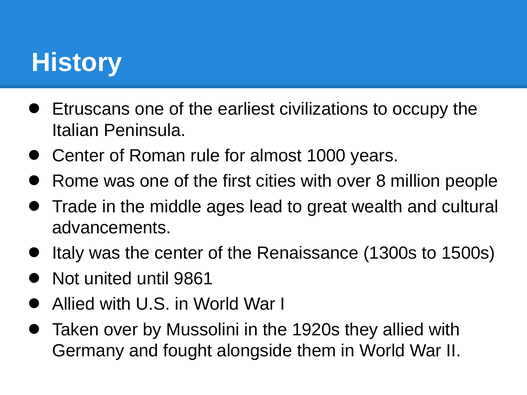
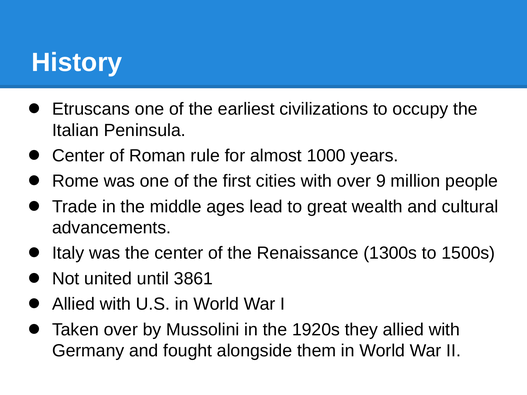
8: 8 -> 9 (381, 181)
9861: 9861 -> 3861 (194, 279)
